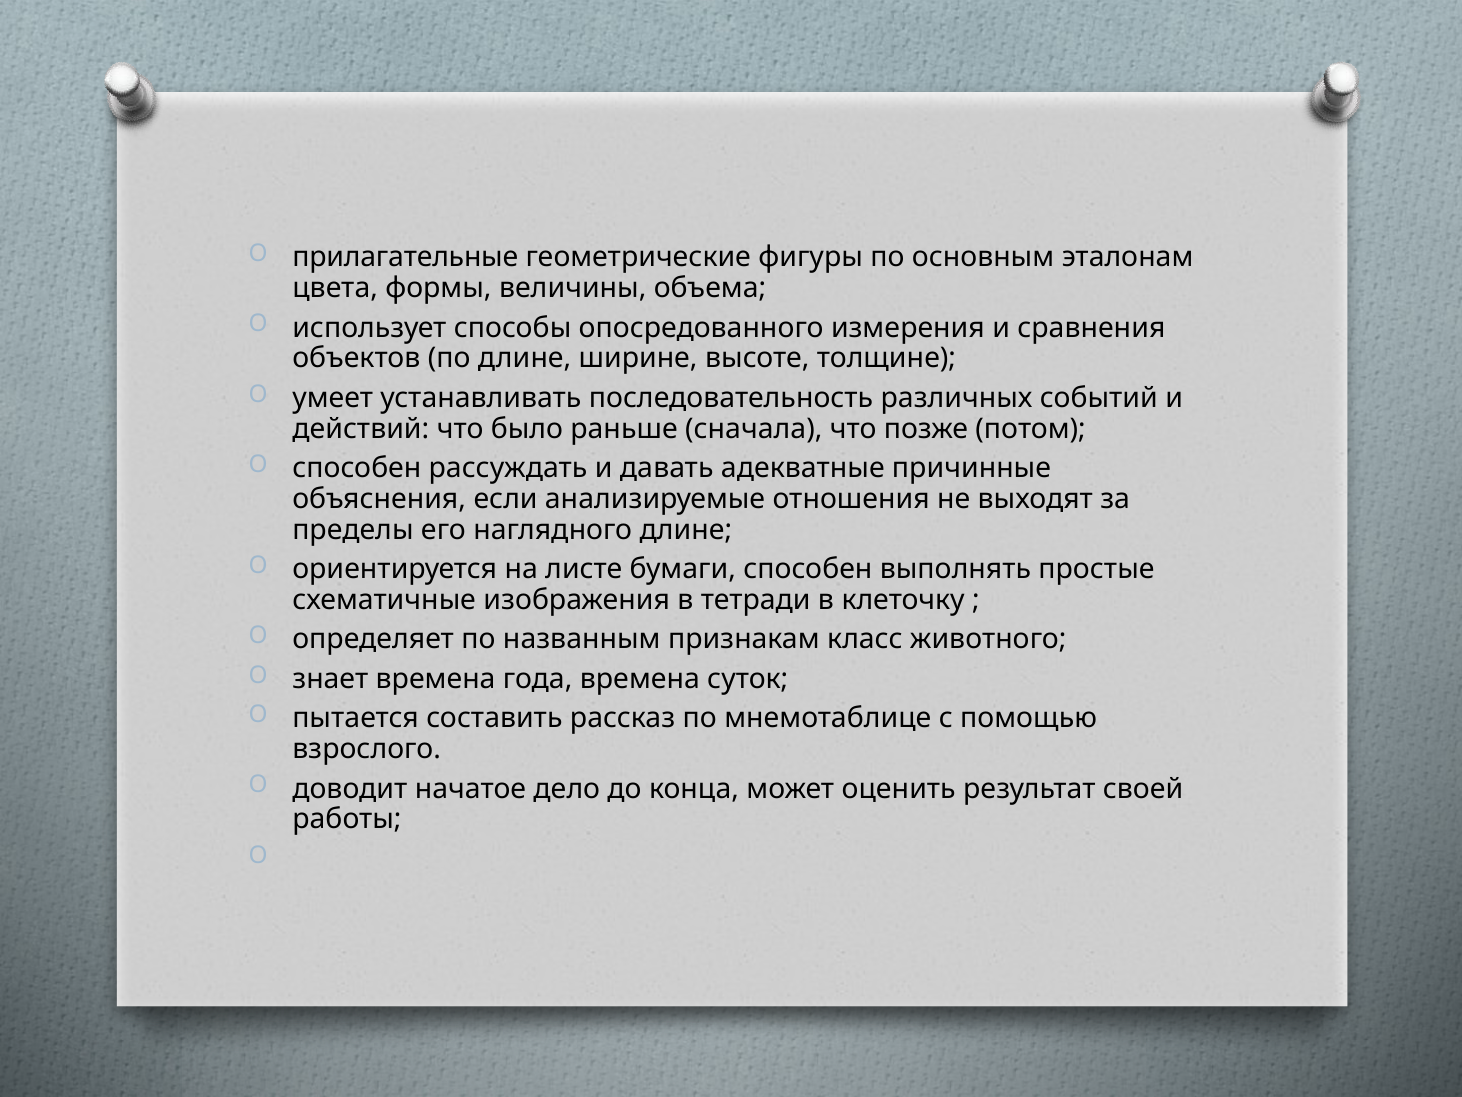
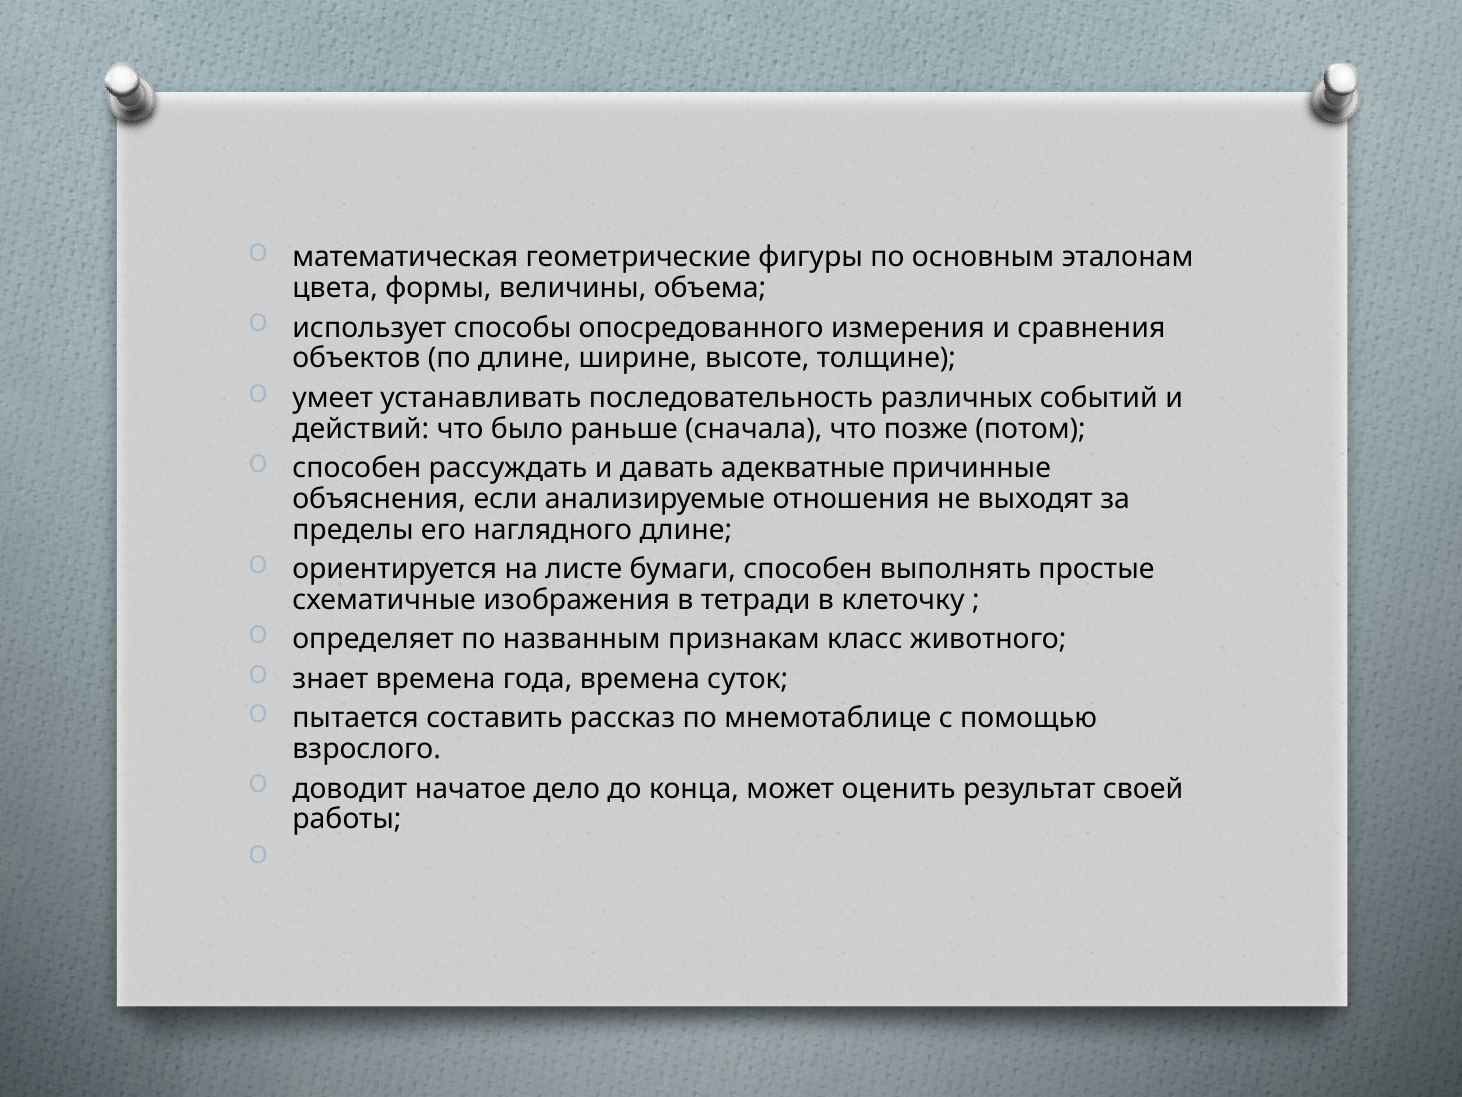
прилагательные: прилагательные -> математическая (405, 257)
